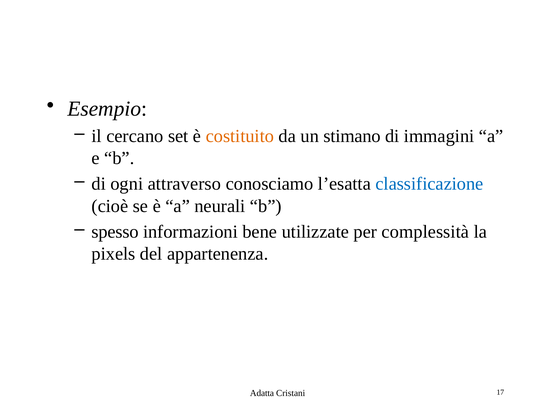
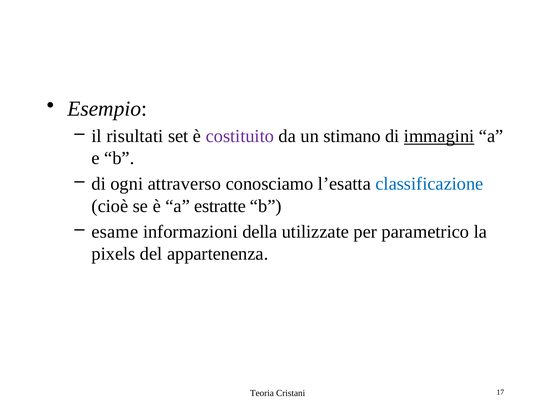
cercano: cercano -> risultati (135, 136)
costituito colour: orange -> purple (240, 136)
immagini underline: none -> present (439, 136)
neurali: neurali -> estratte (220, 206)
spesso: spesso -> esame (115, 232)
bene: bene -> della (260, 232)
complessità: complessità -> parametrico (425, 232)
Adatta: Adatta -> Teoria (262, 393)
